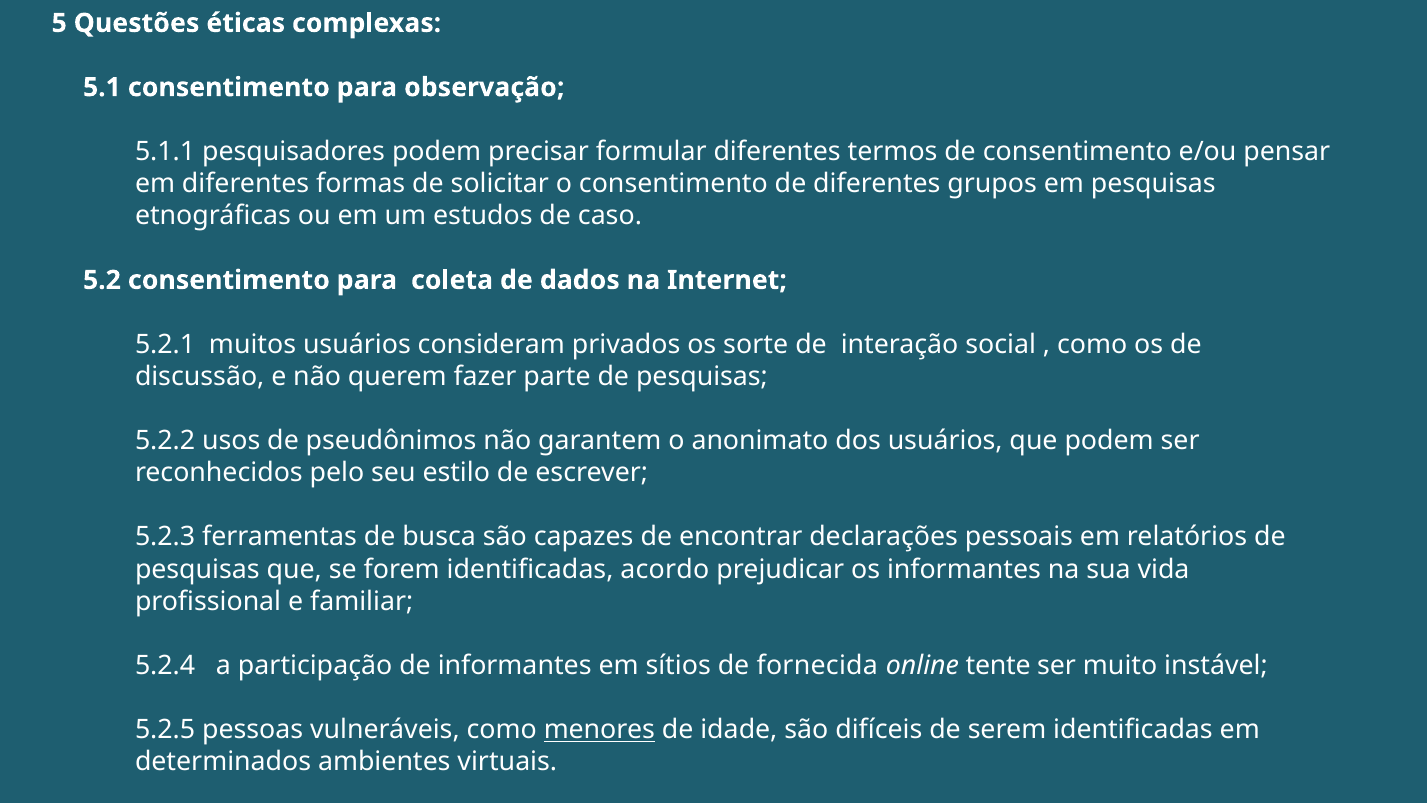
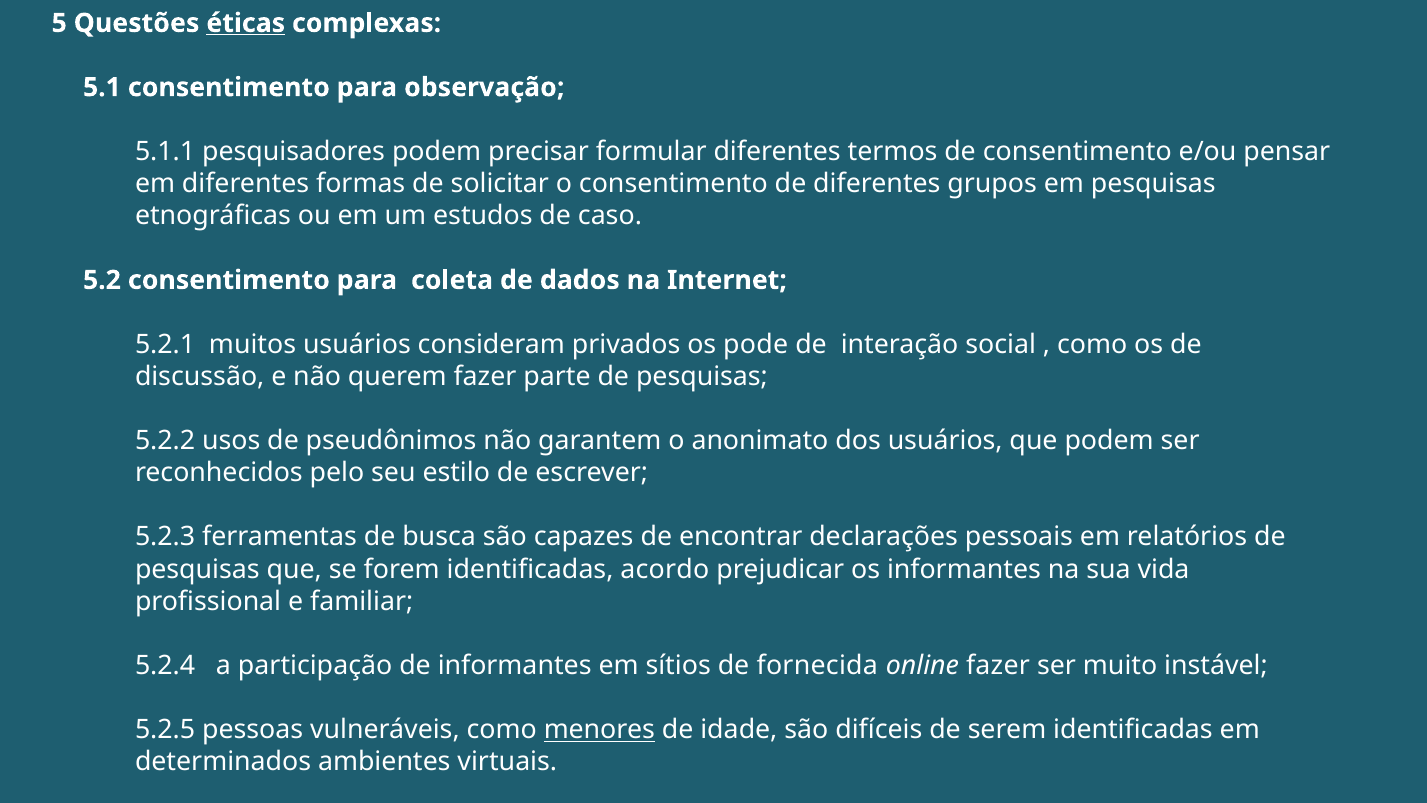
éticas underline: none -> present (246, 23)
sorte: sorte -> pode (756, 344)
online tente: tente -> fazer (998, 665)
